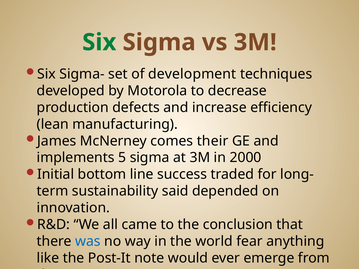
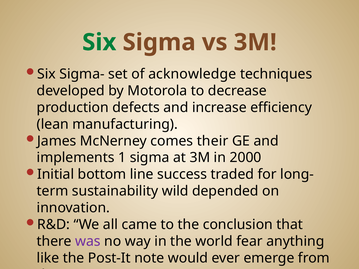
development: development -> acknowledge (192, 74)
5: 5 -> 1 (122, 158)
said: said -> wild (175, 191)
was colour: blue -> purple (88, 242)
